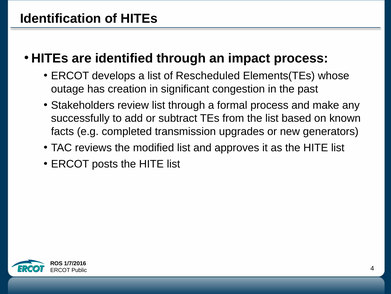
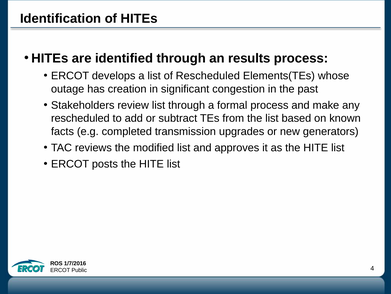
impact: impact -> results (249, 58)
successfully: successfully -> rescheduled (80, 118)
